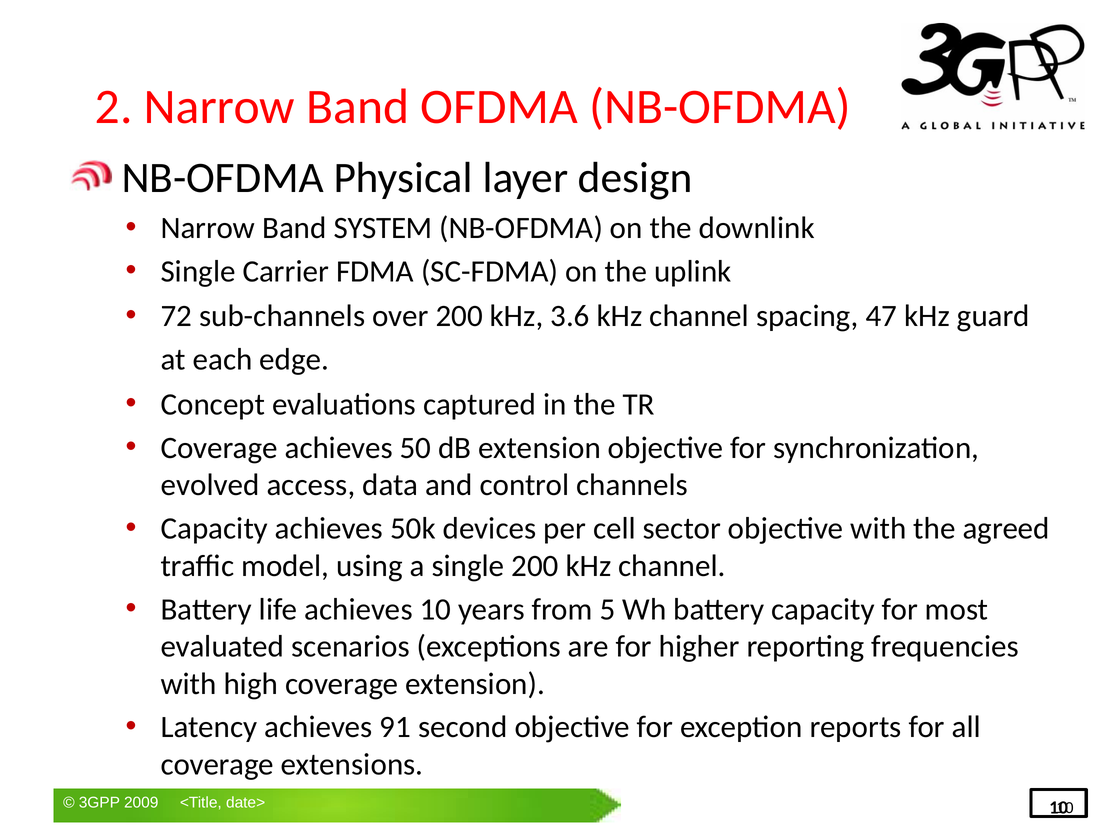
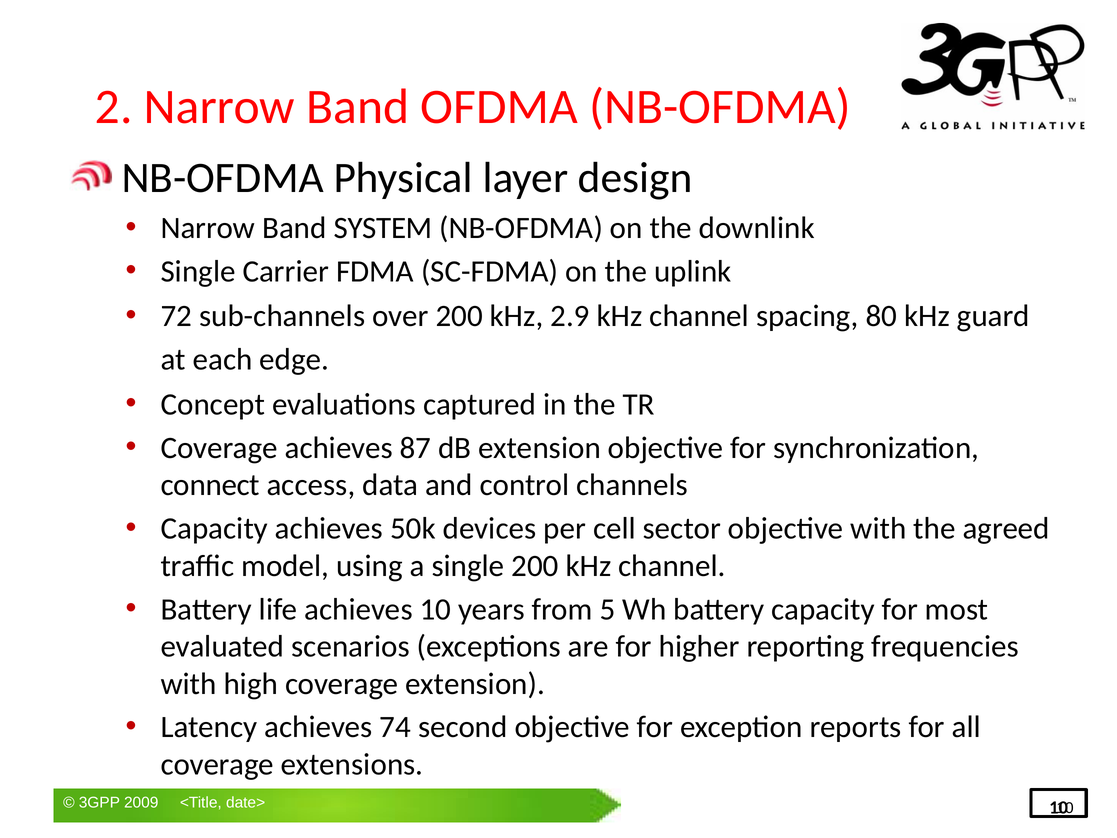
3.6: 3.6 -> 2.9 (570, 316)
47: 47 -> 80 (881, 316)
50: 50 -> 87 (415, 448)
evolved: evolved -> connect (210, 485)
91: 91 -> 74 (395, 727)
